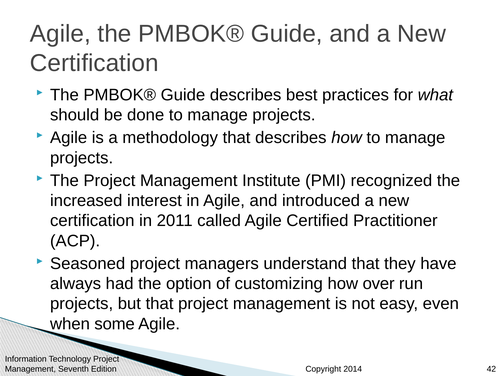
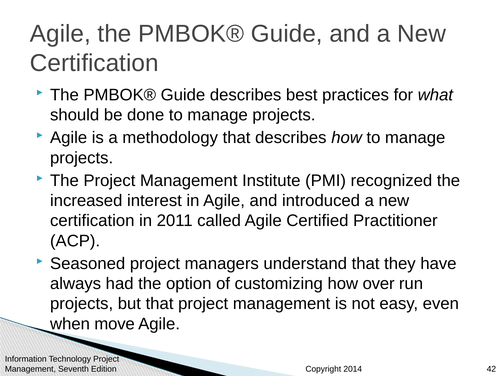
some: some -> move (115, 324)
